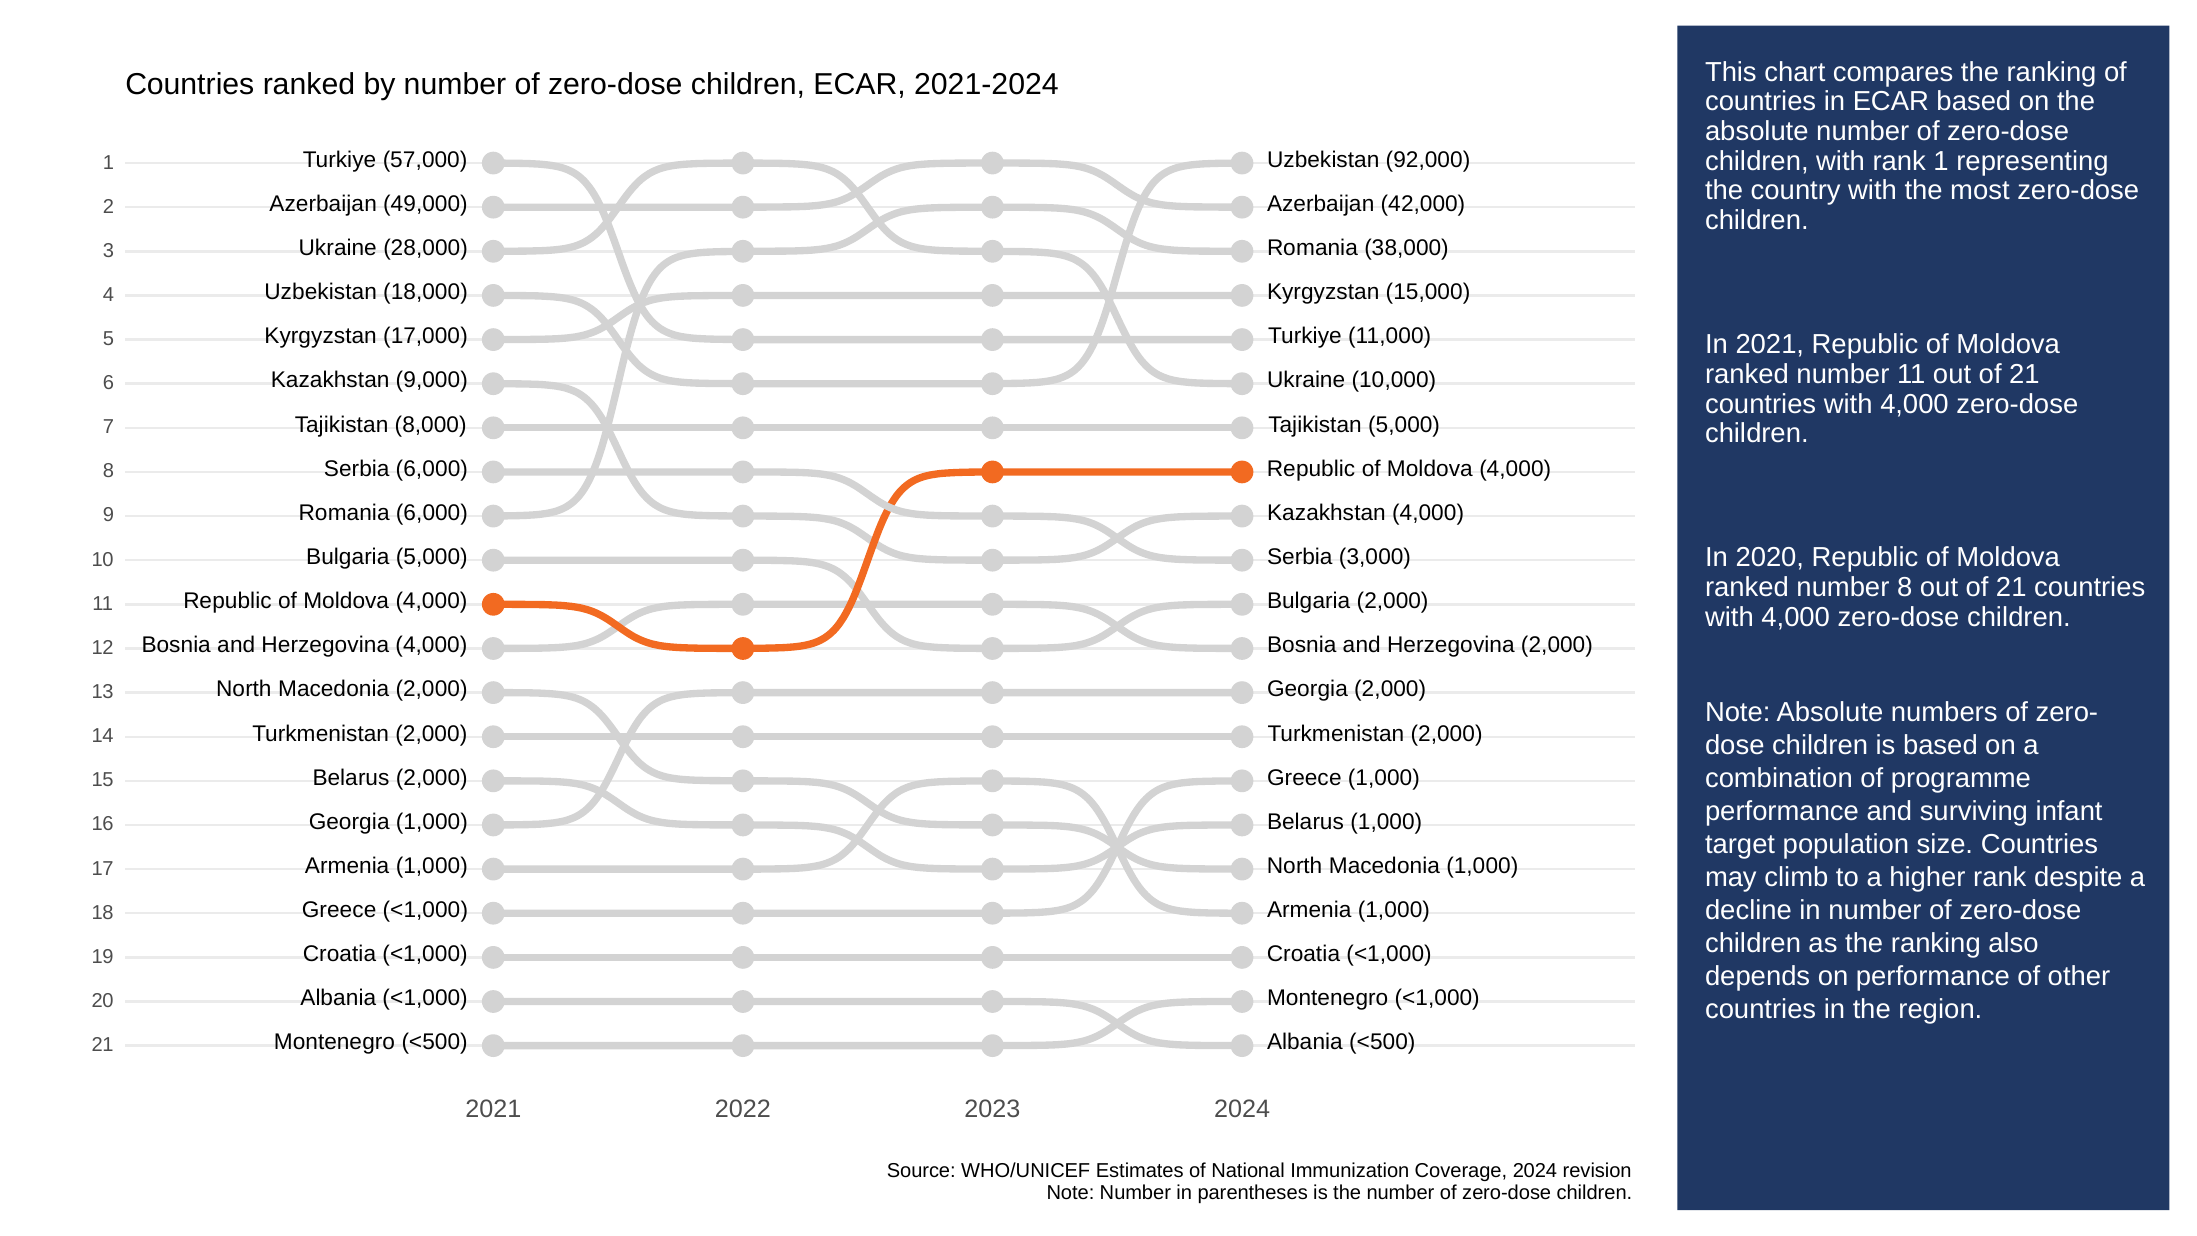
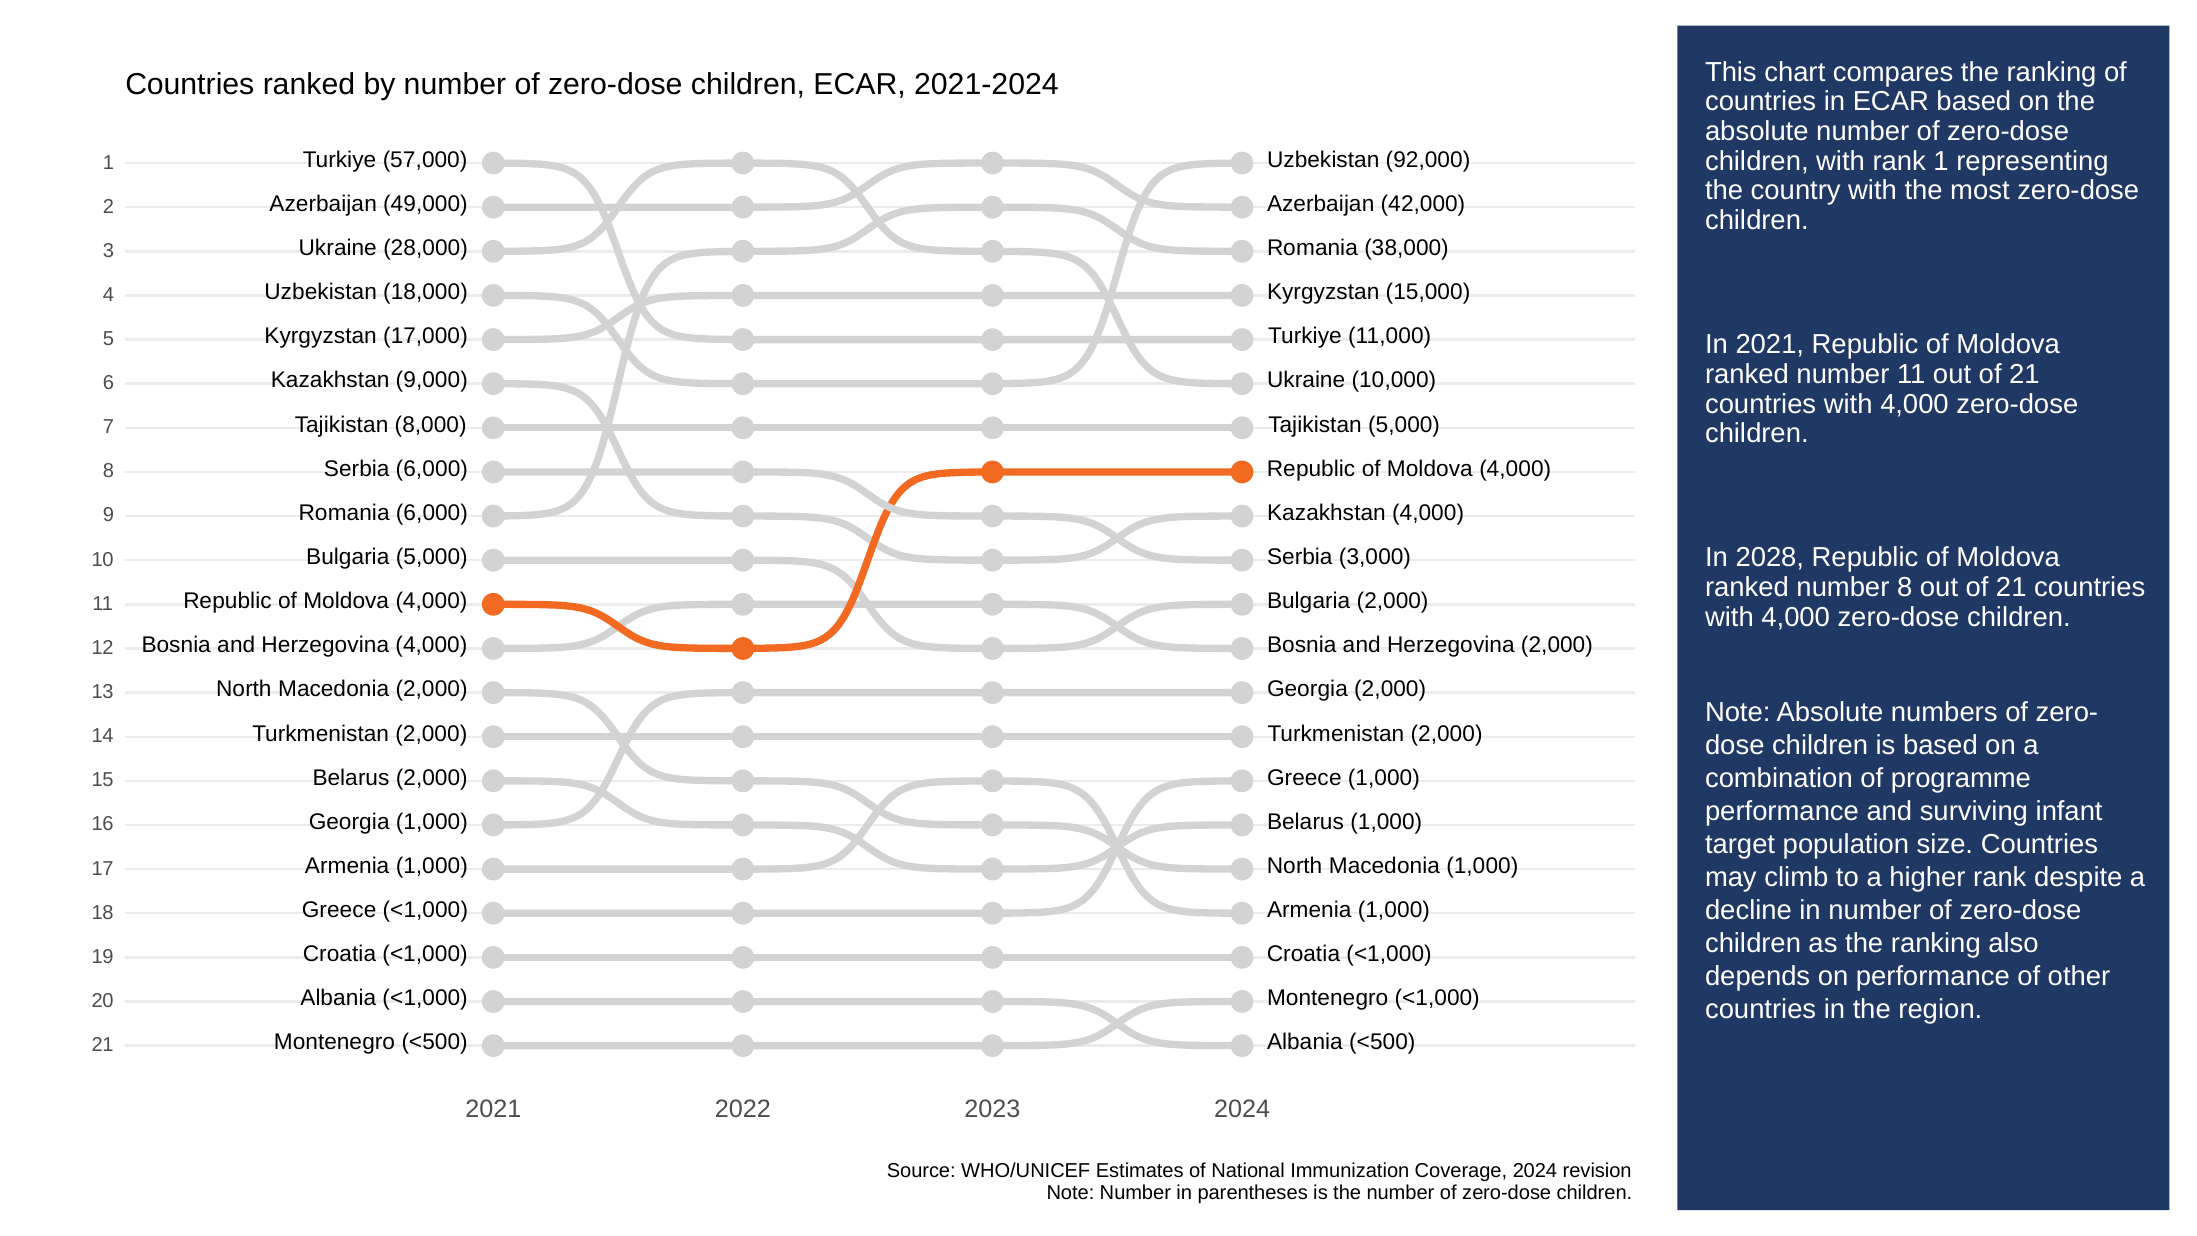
2020: 2020 -> 2028 (1770, 558)
